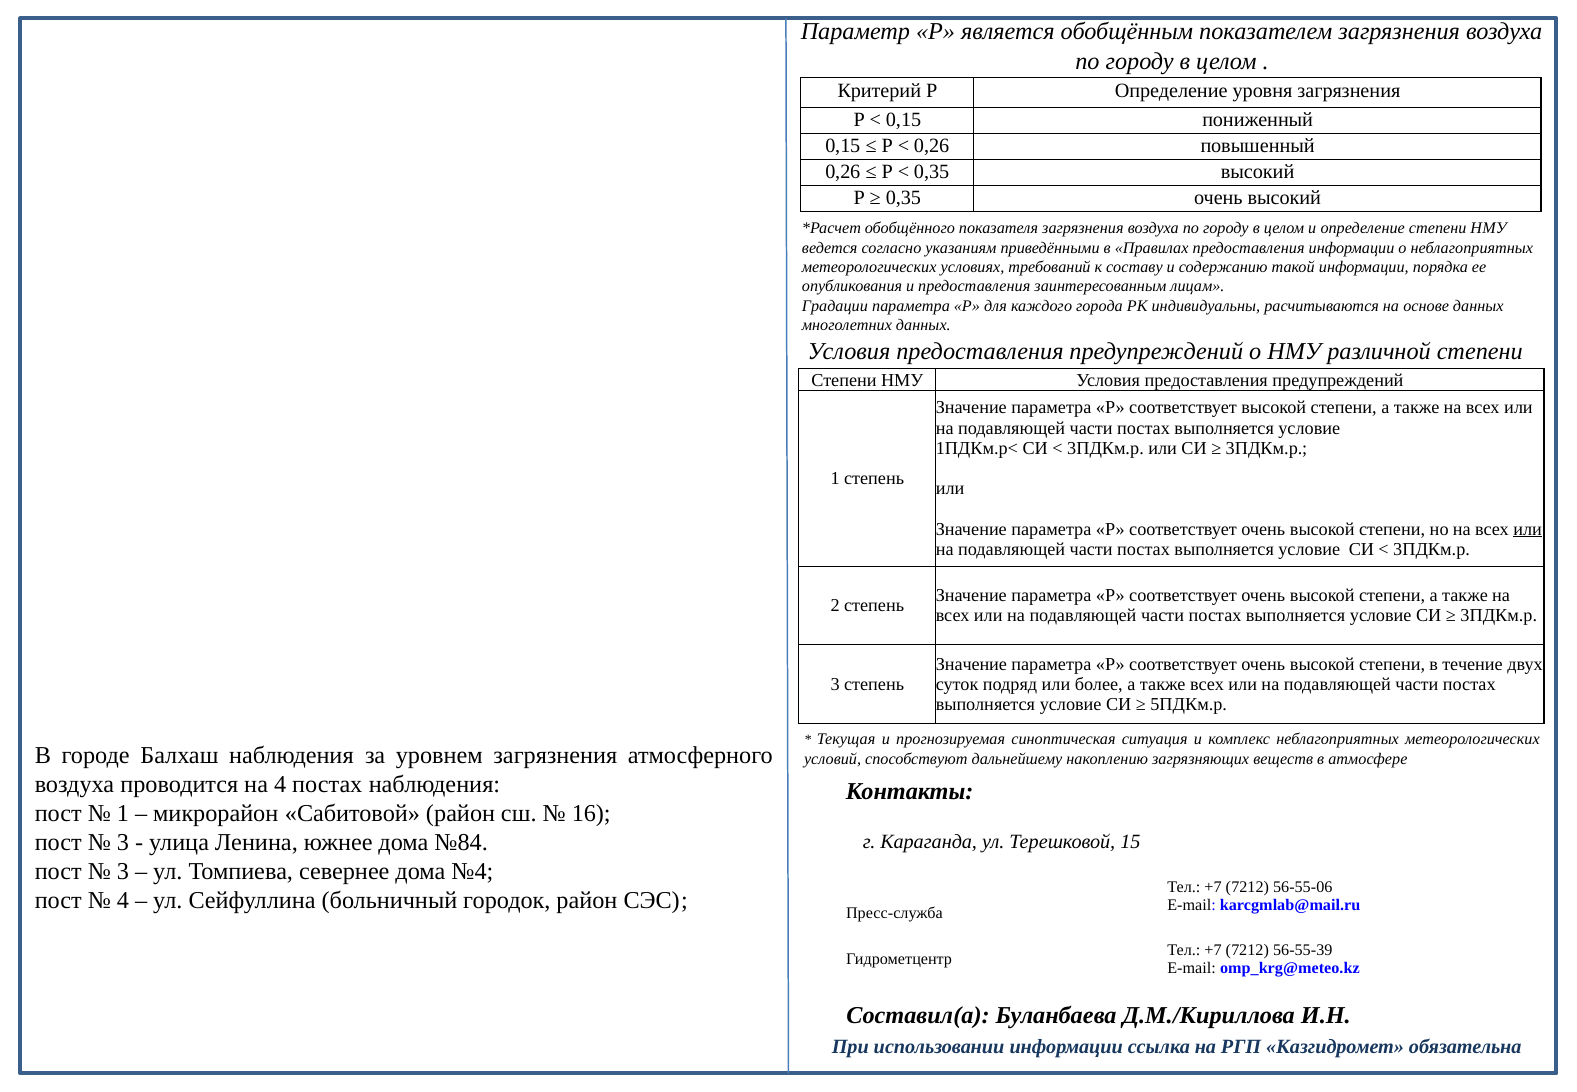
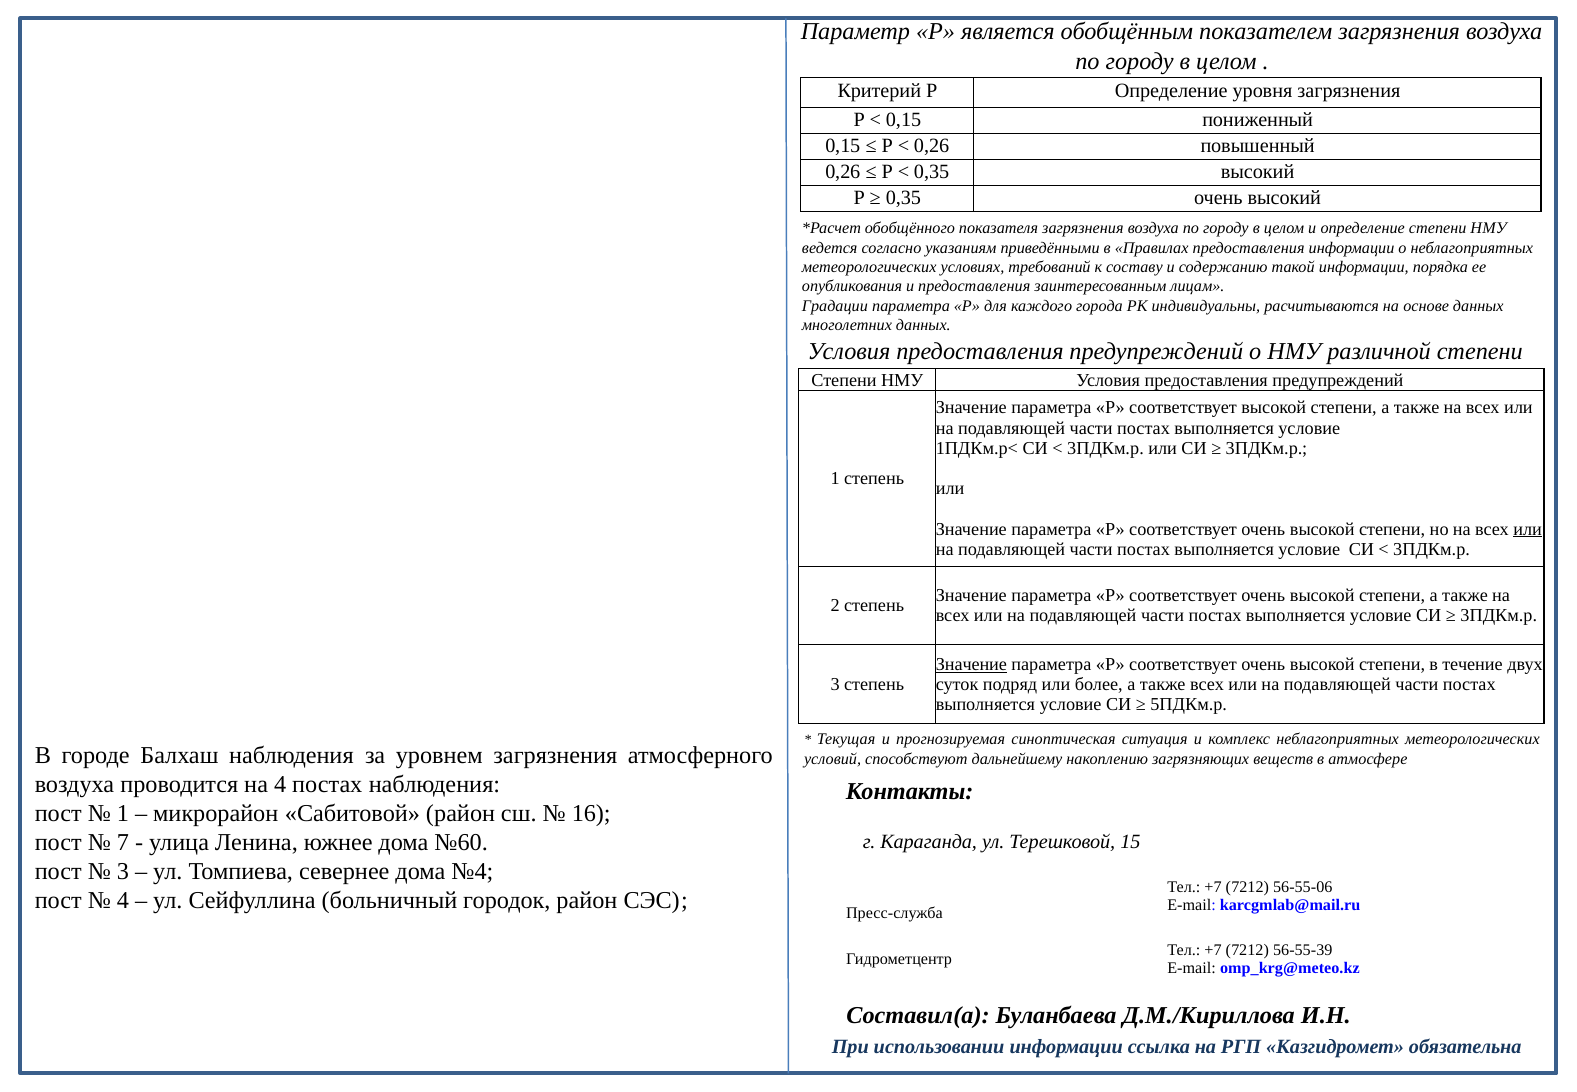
Значение underline: none -> present (971, 664)
3: 3 -> 7 (123, 842)
№84: №84 -> №60 (461, 842)
